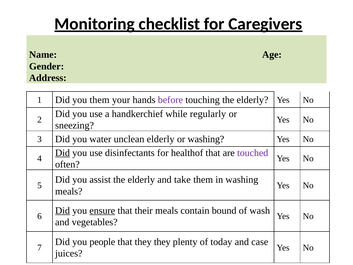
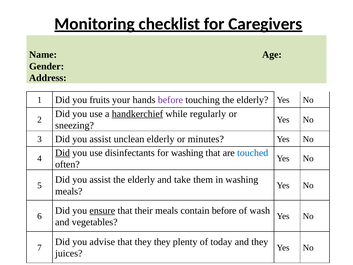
you them: them -> fruits (100, 100)
handkerchief underline: none -> present (137, 114)
3 Did you water: water -> assist (100, 139)
or washing: washing -> minutes (206, 139)
for healthof: healthof -> washing (187, 153)
touched colour: purple -> blue (253, 153)
Did underline: present -> none (63, 210)
contain bound: bound -> before (224, 210)
people: people -> advise (102, 242)
and case: case -> they (260, 242)
